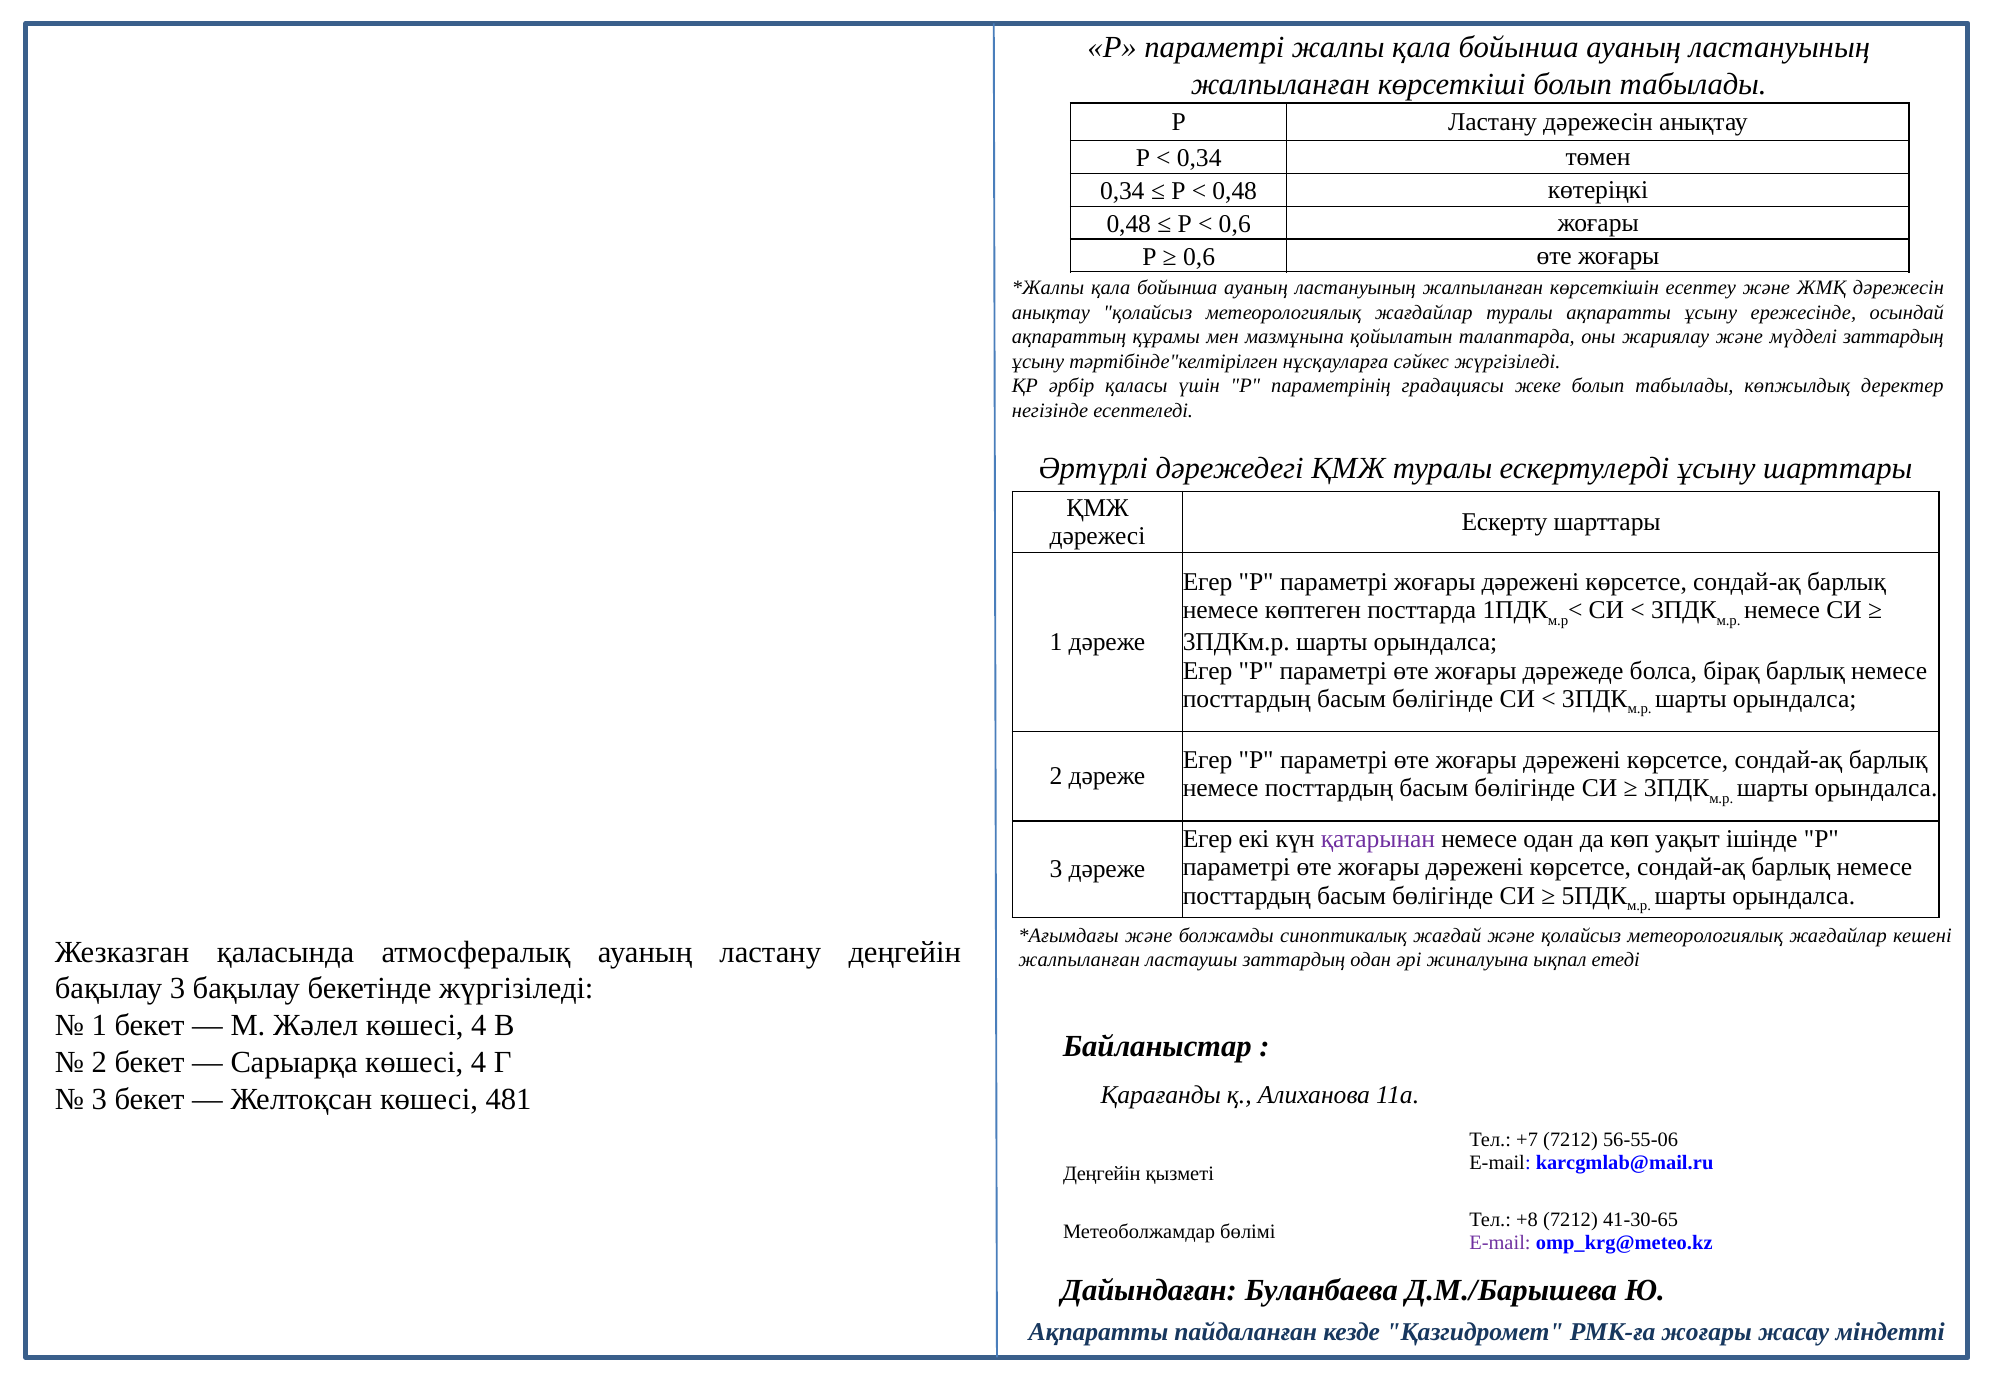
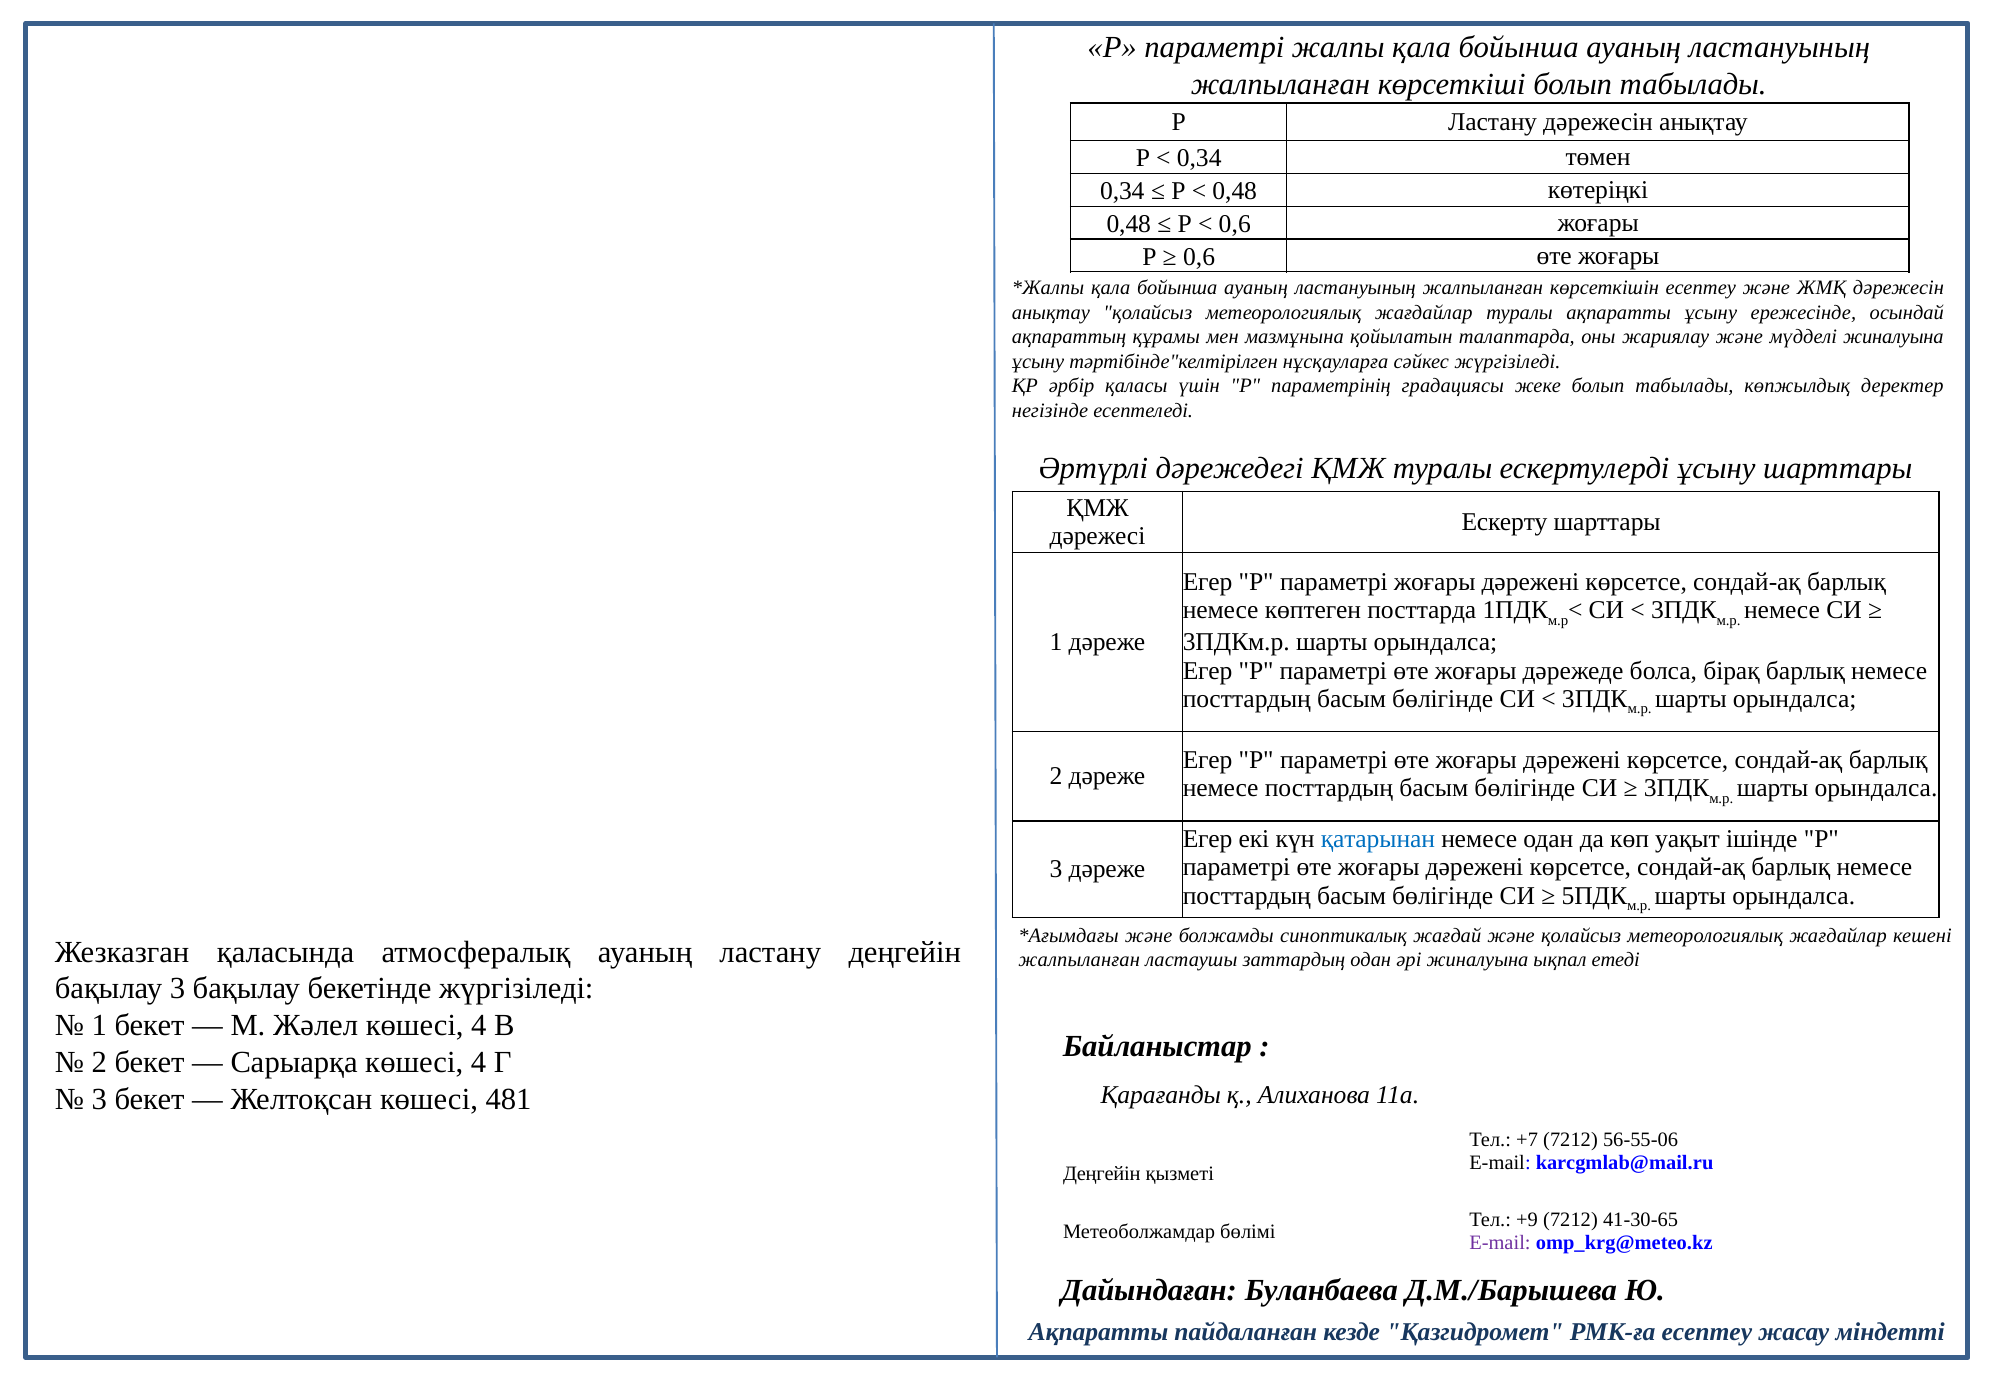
мүдделі заттардың: заттардың -> жиналуына (1893, 337)
қатарынан colour: purple -> blue (1378, 839)
+8: +8 -> +9 (1527, 1219)
РМК-ға жоғары: жоғары -> есептеу (1707, 1332)
